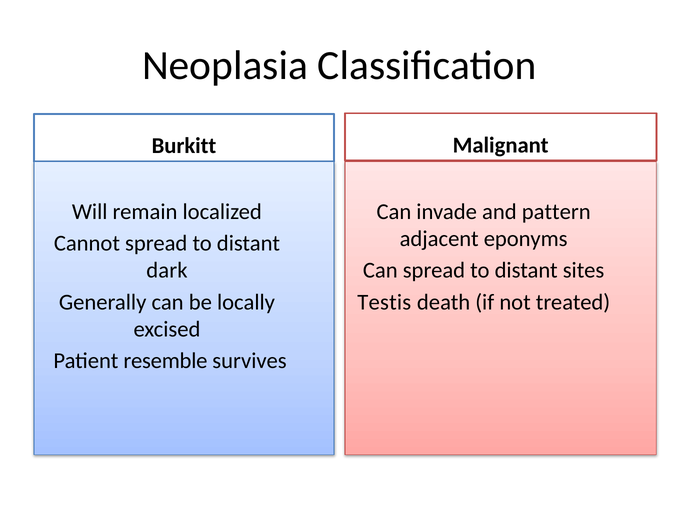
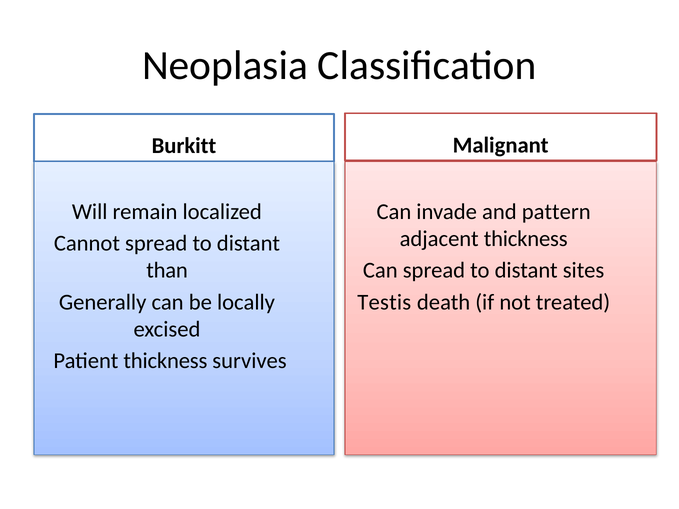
adjacent eponyms: eponyms -> thickness (526, 239)
dark: dark -> than (167, 271)
Patient resemble: resemble -> thickness (165, 361)
